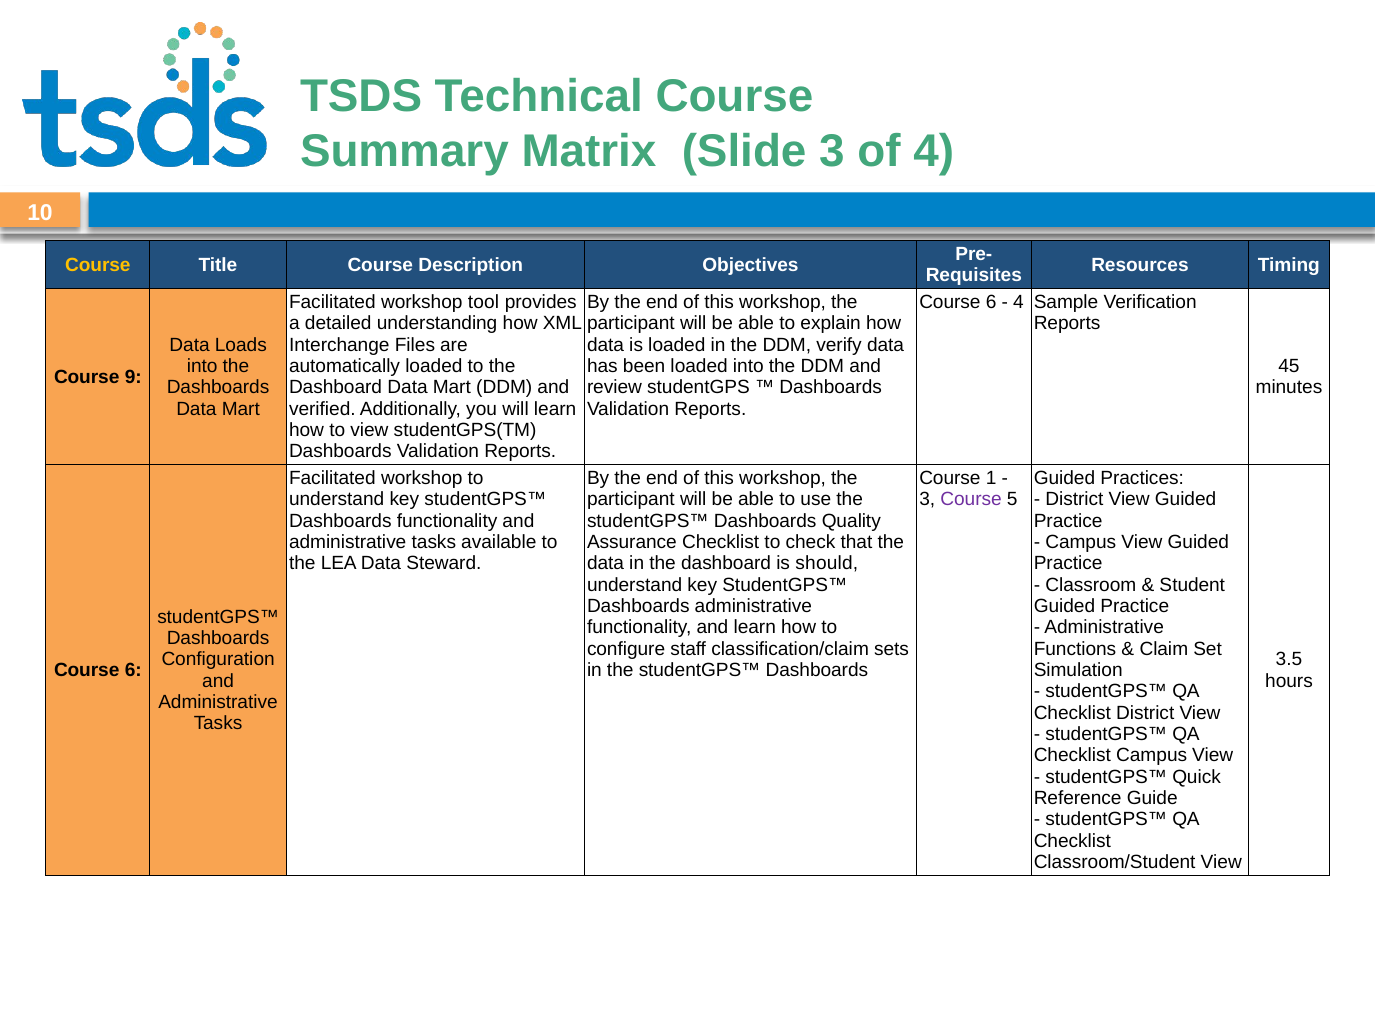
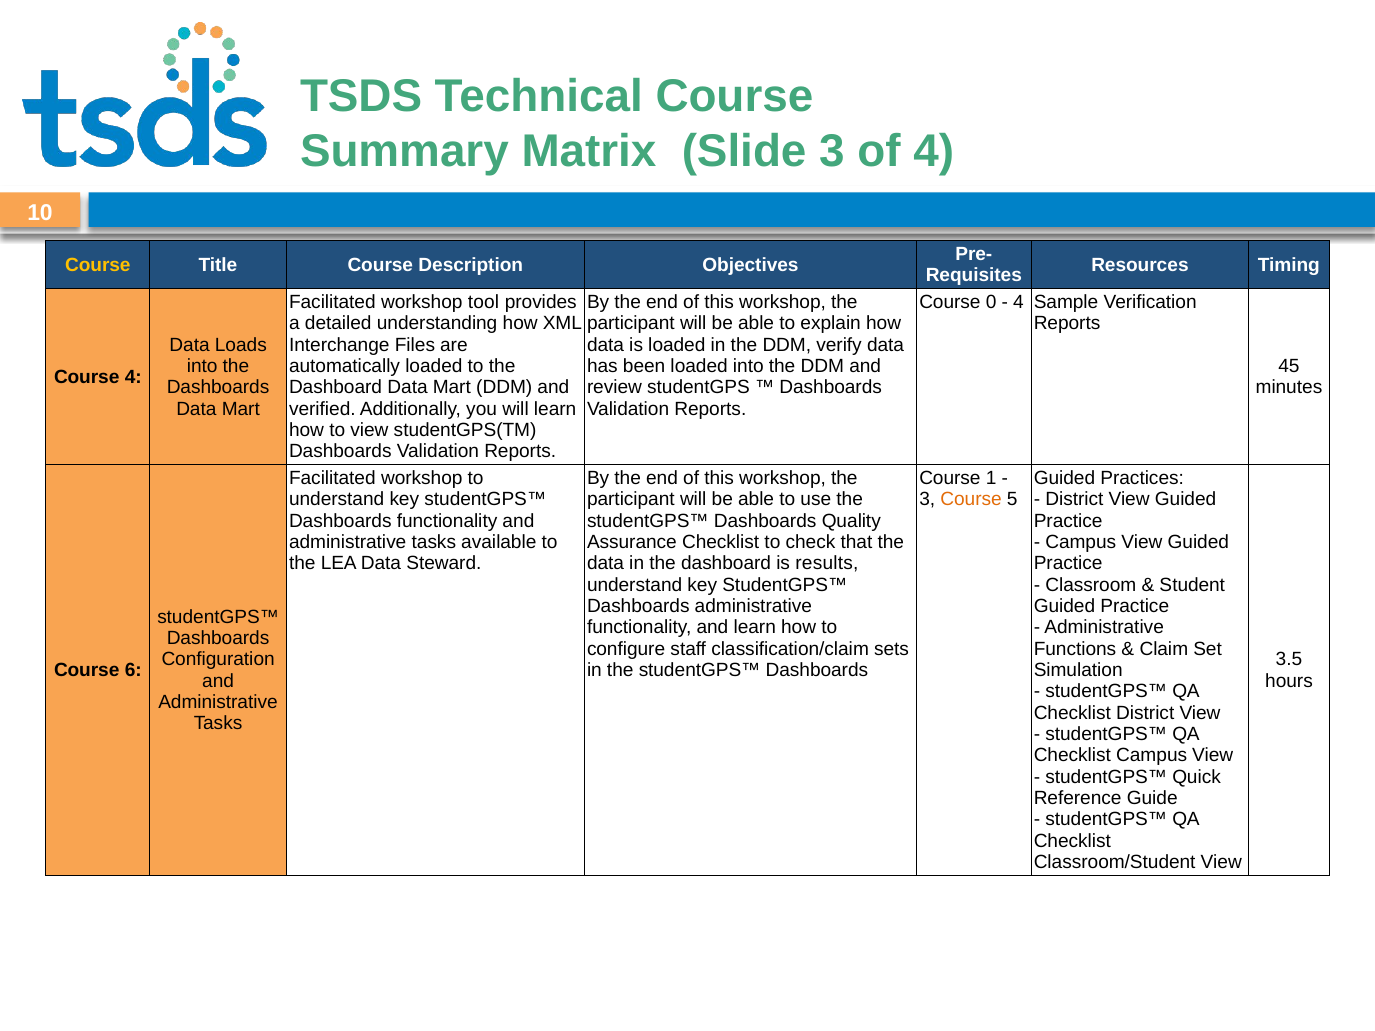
6: 6 -> 0 (991, 302)
Course 9: 9 -> 4 (133, 377)
Course colour: purple -> orange (971, 500)
should: should -> results (827, 564)
